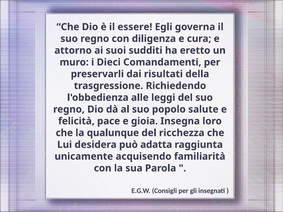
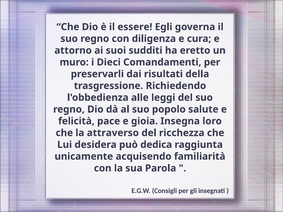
qualunque: qualunque -> attraverso (113, 133)
adatta: adatta -> dedica (156, 145)
